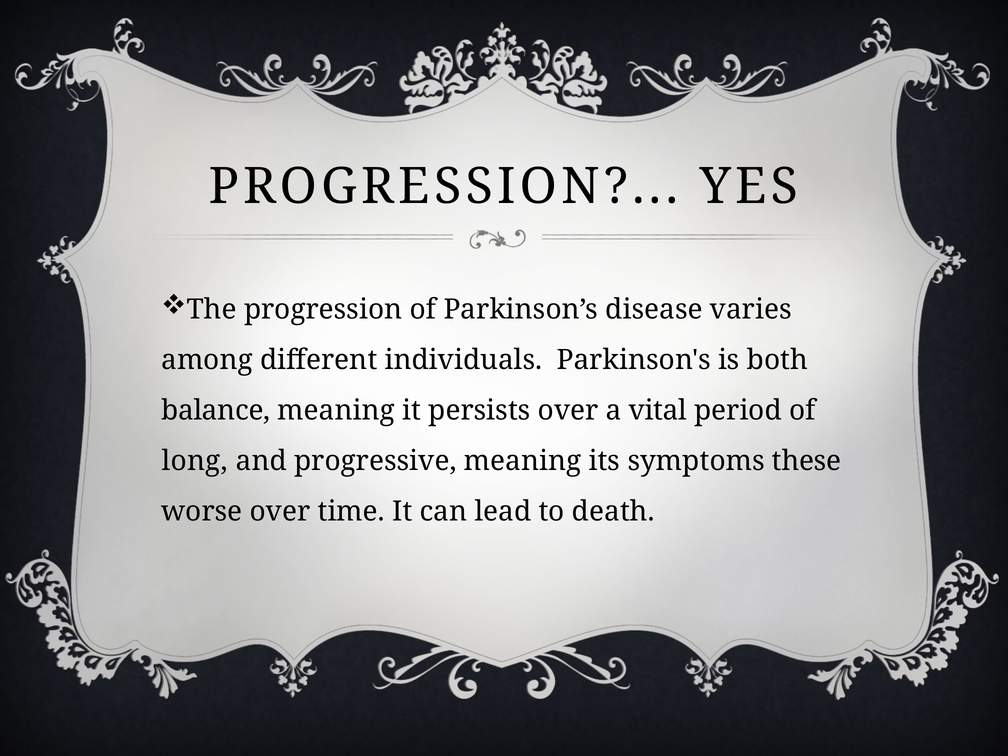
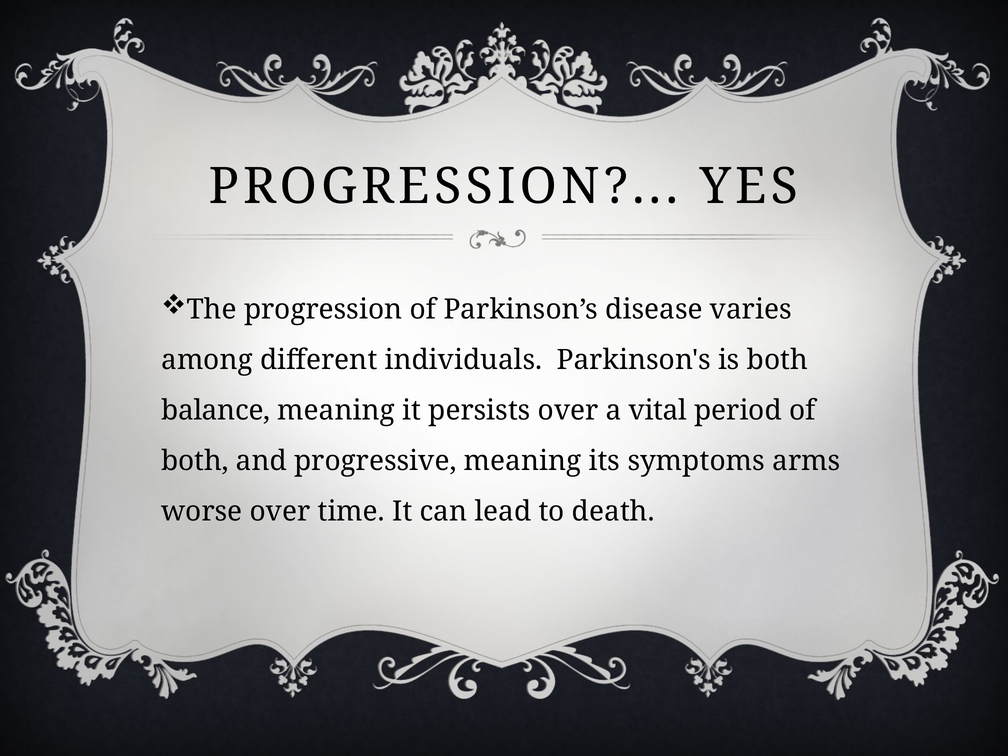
long: long -> both (195, 461)
these: these -> arms (806, 461)
